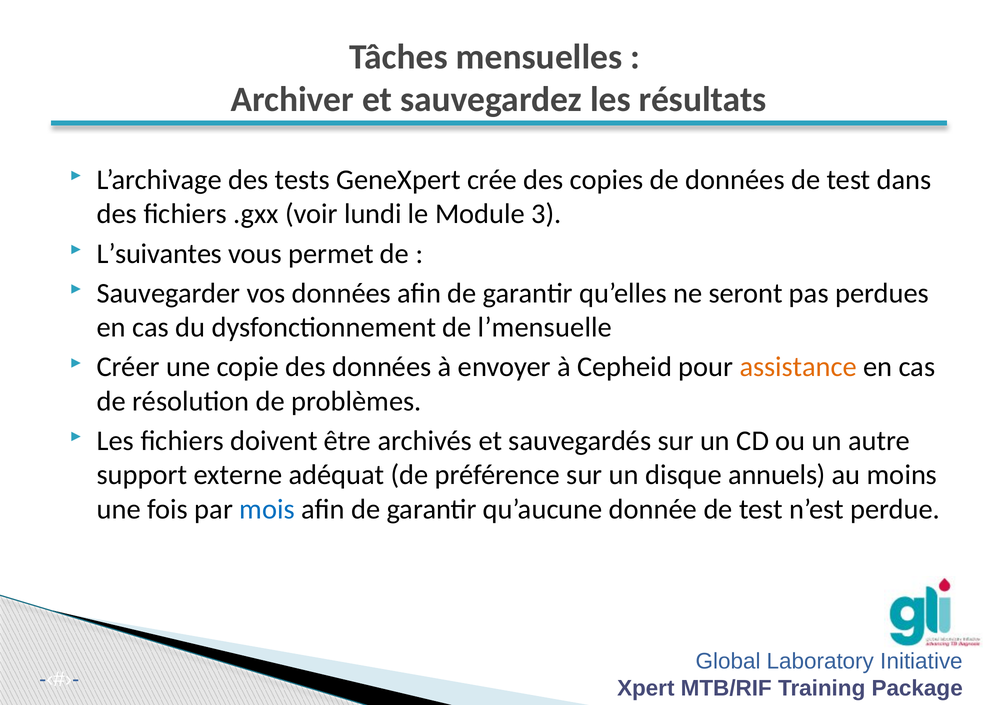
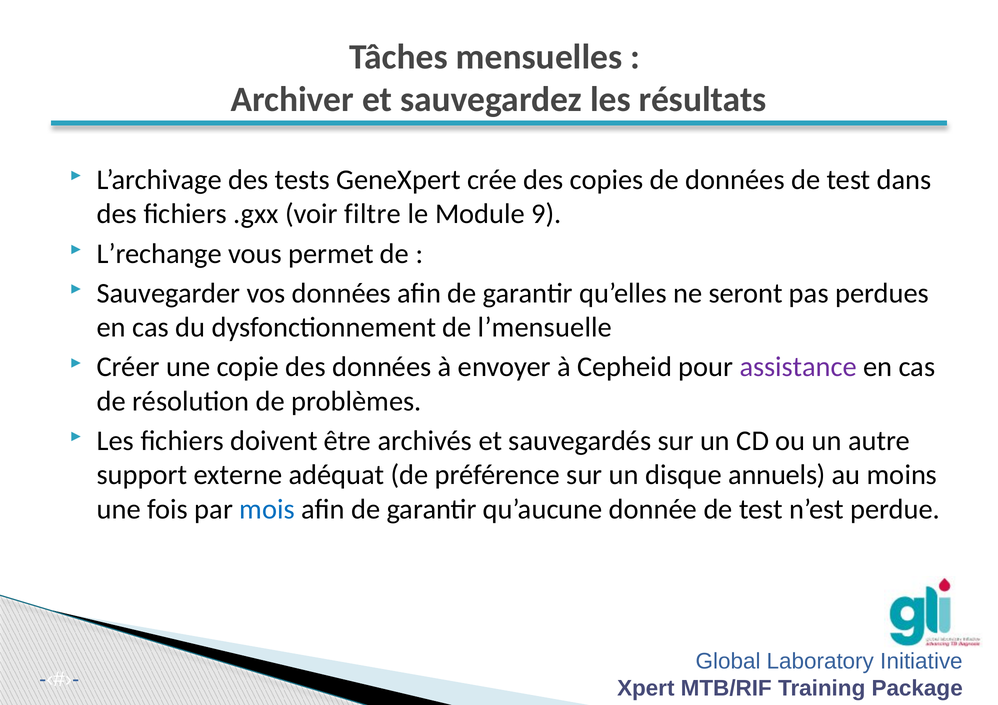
lundi: lundi -> filtre (373, 214)
3: 3 -> 9 (546, 214)
L’suivantes: L’suivantes -> L’rechange (159, 253)
assistance colour: orange -> purple (798, 367)
